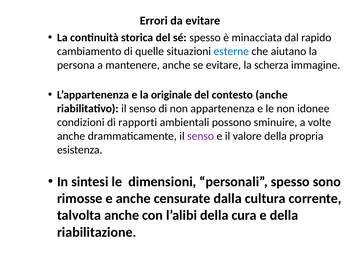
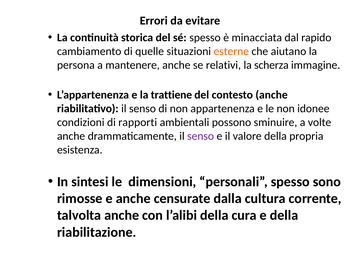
esterne colour: blue -> orange (231, 51)
se evitare: evitare -> relativi (223, 65)
originale: originale -> trattiene (171, 95)
